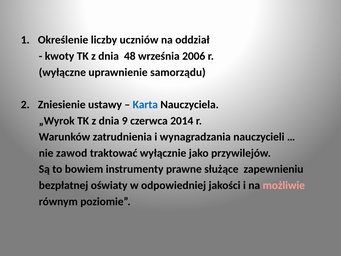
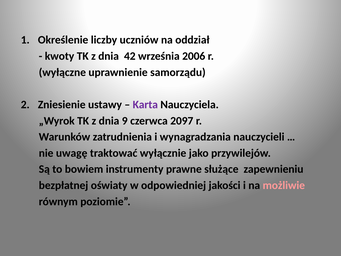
48: 48 -> 42 (130, 56)
Karta colour: blue -> purple (145, 104)
2014: 2014 -> 2097 (182, 121)
zawod: zawod -> uwagę (72, 153)
